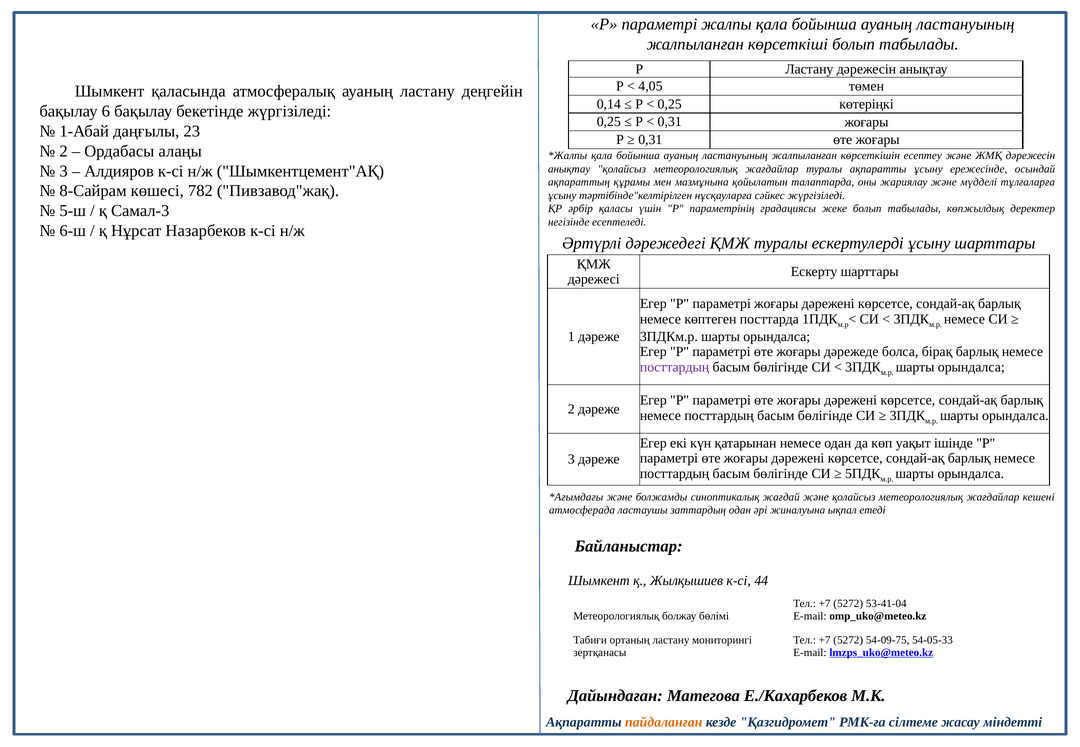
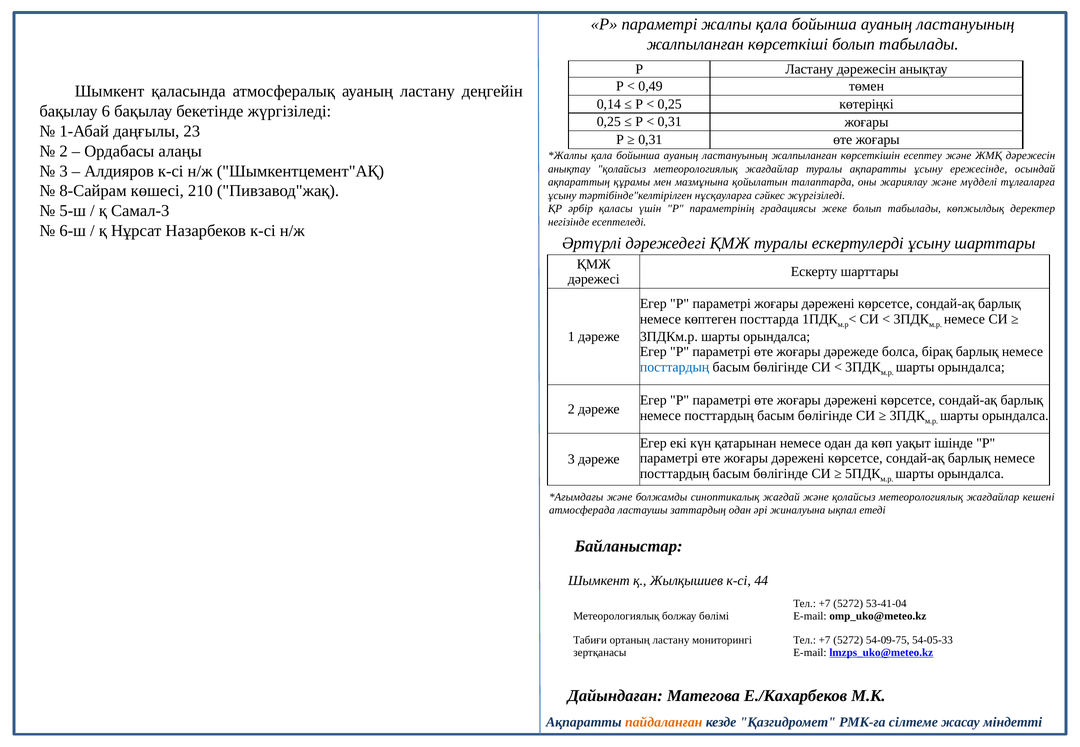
4,05: 4,05 -> 0,49 (650, 86)
782: 782 -> 210 (200, 191)
посттардың colour: purple -> blue (675, 367)
